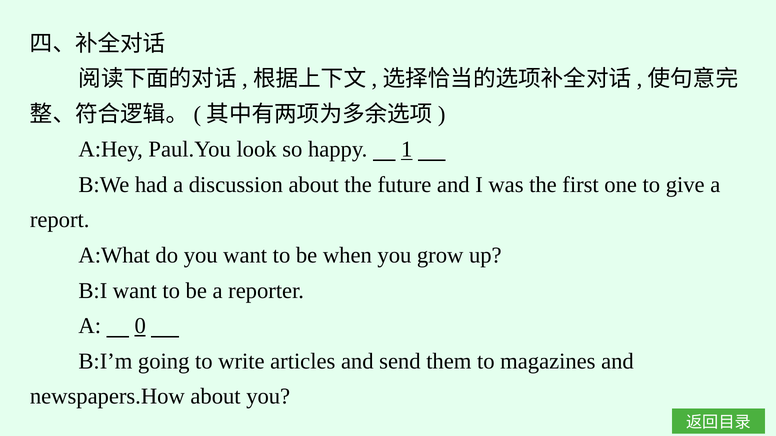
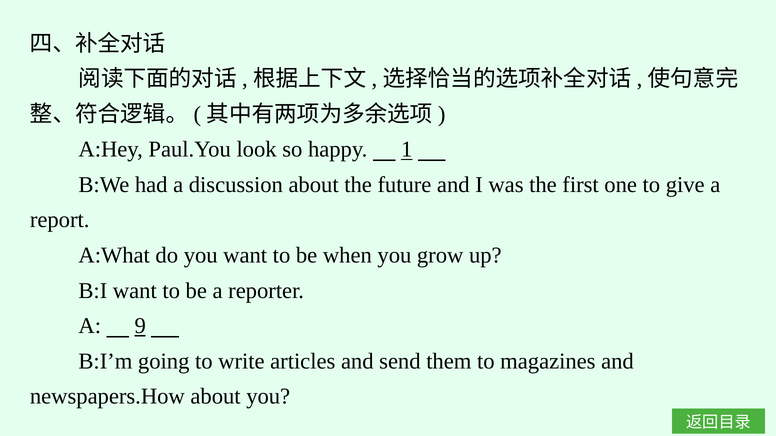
0: 0 -> 9 (140, 326)
